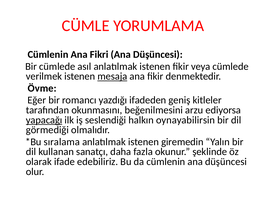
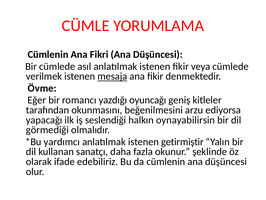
ifadeden: ifadeden -> oyuncağı (148, 100)
yapacağı underline: present -> none (44, 120)
sıralama: sıralama -> yardımcı (62, 141)
giremedin: giremedin -> getirmiştir (182, 141)
